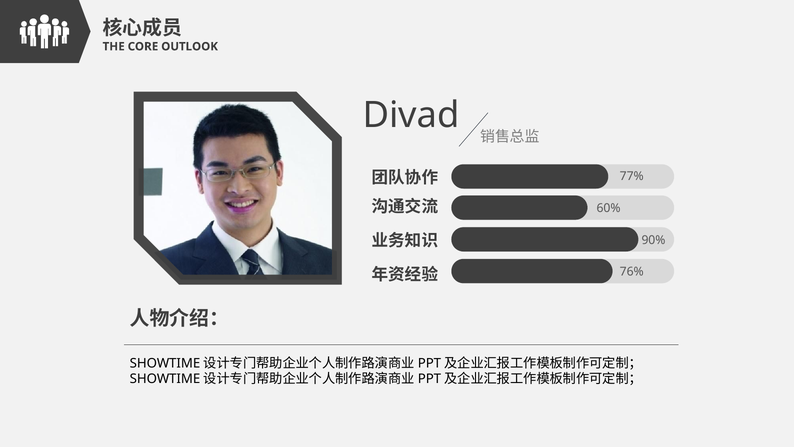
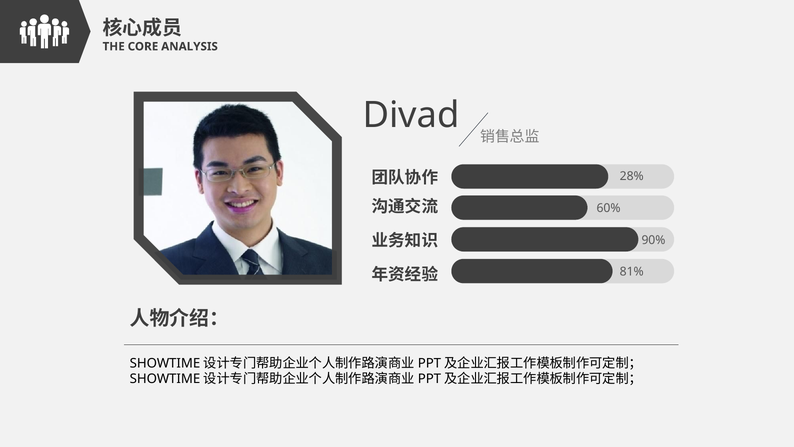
OUTLOOK: OUTLOOK -> ANALYSIS (190, 46)
77%: 77% -> 28% (632, 176)
76%: 76% -> 81% (632, 271)
